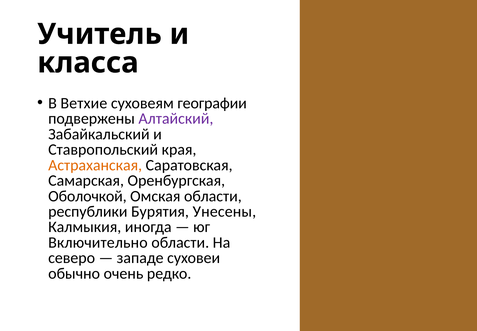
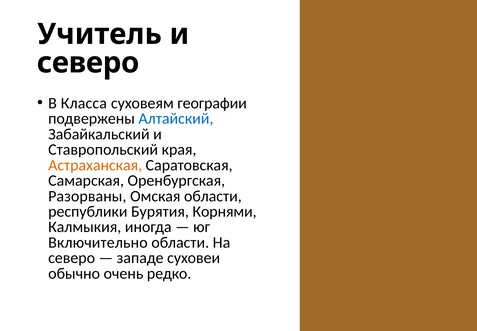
класса: класса -> северо (88, 63)
Ветхие: Ветхие -> Класса (84, 103)
Алтайский colour: purple -> blue (176, 118)
Оболочкой: Оболочкой -> Разорваны (87, 196)
Унесены: Унесены -> Корнями (225, 211)
